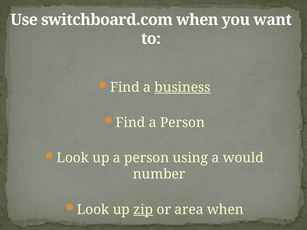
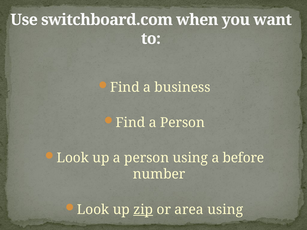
business underline: present -> none (182, 87)
would: would -> before (243, 158)
area when: when -> using (225, 210)
